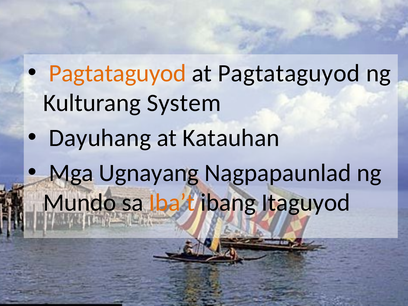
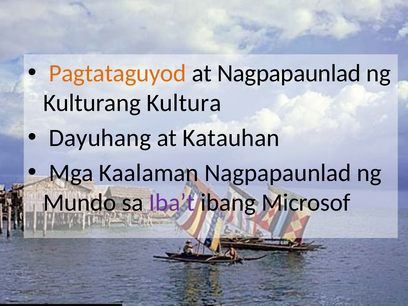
at Pagtataguyod: Pagtataguyod -> Nagpapaunlad (289, 73)
System: System -> Kultura (184, 103)
Ugnayang: Ugnayang -> Kaalaman (149, 173)
Iba’t colour: orange -> purple (172, 203)
Itaguyod: Itaguyod -> Microsof (306, 203)
